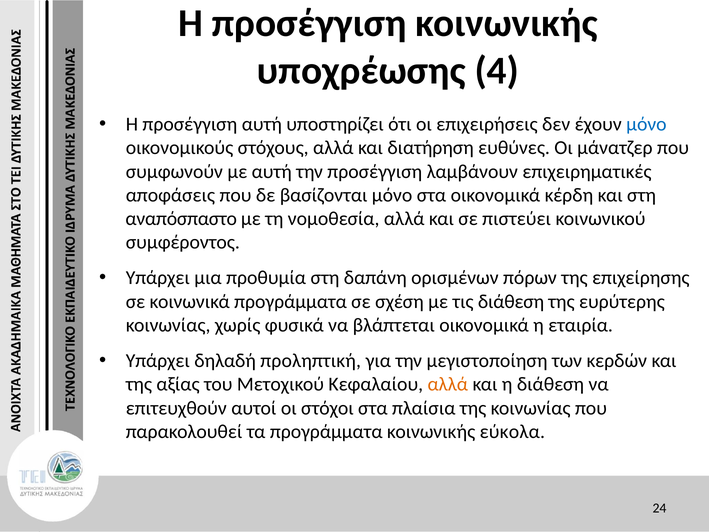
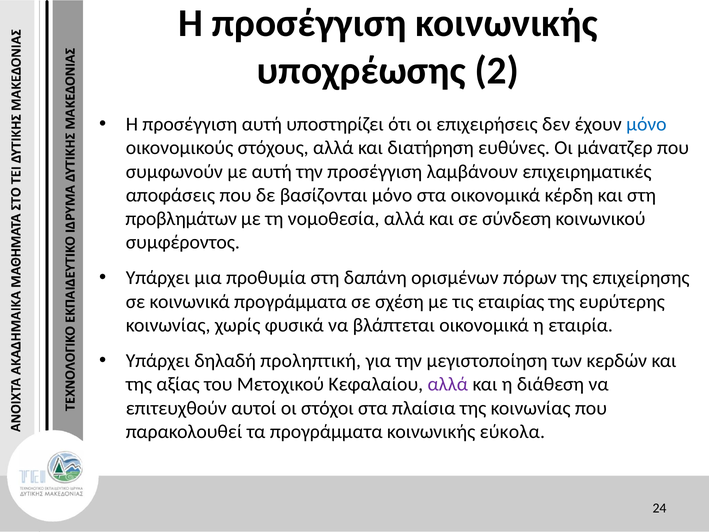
4: 4 -> 2 (497, 71)
αναπόσπαστο: αναπόσπαστο -> προβλημάτων (181, 219)
πιστεύει: πιστεύει -> σύνδεση (517, 219)
τις διάθεση: διάθεση -> εταιρίας (511, 301)
αλλά colour: orange -> purple (448, 384)
